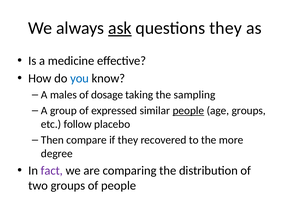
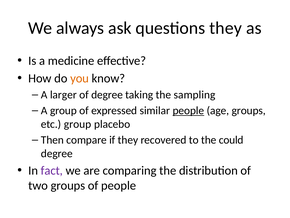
ask underline: present -> none (120, 28)
you colour: blue -> orange (80, 78)
males: males -> larger (63, 95)
of dosage: dosage -> degree (107, 95)
etc follow: follow -> group (78, 124)
more: more -> could (231, 140)
